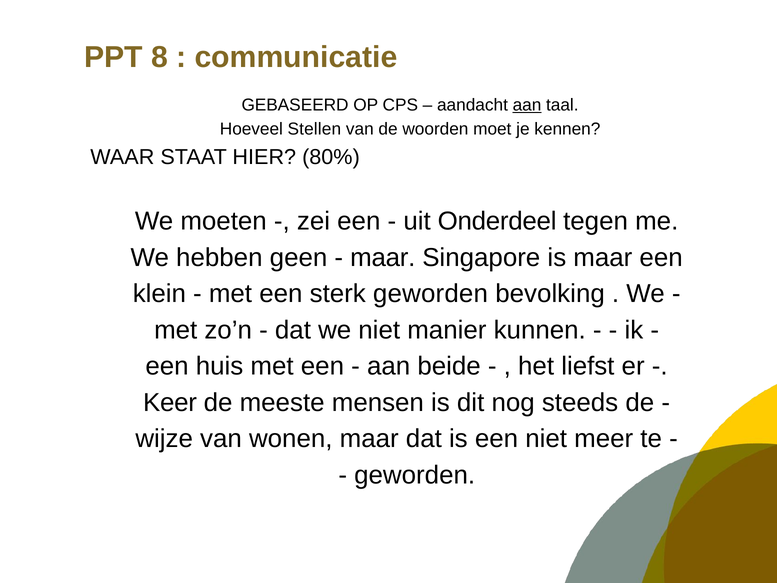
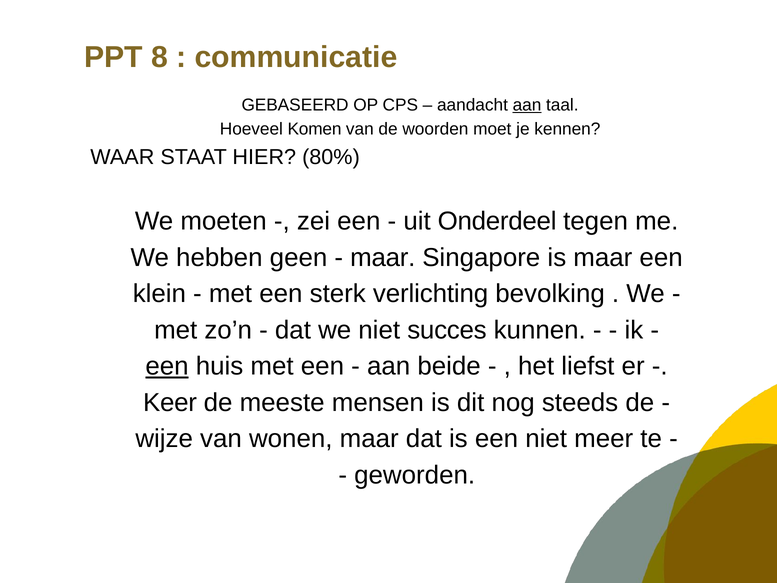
Stellen: Stellen -> Komen (315, 129)
sterk geworden: geworden -> verlichting (431, 294)
manier: manier -> succes (447, 330)
een underline: none -> present (167, 366)
